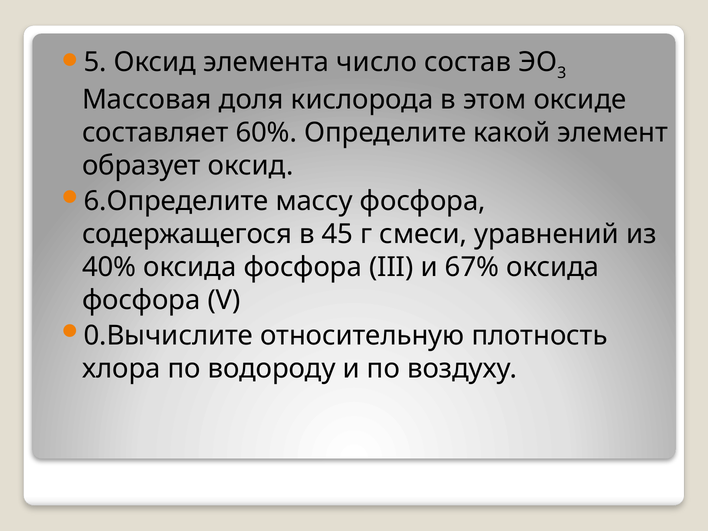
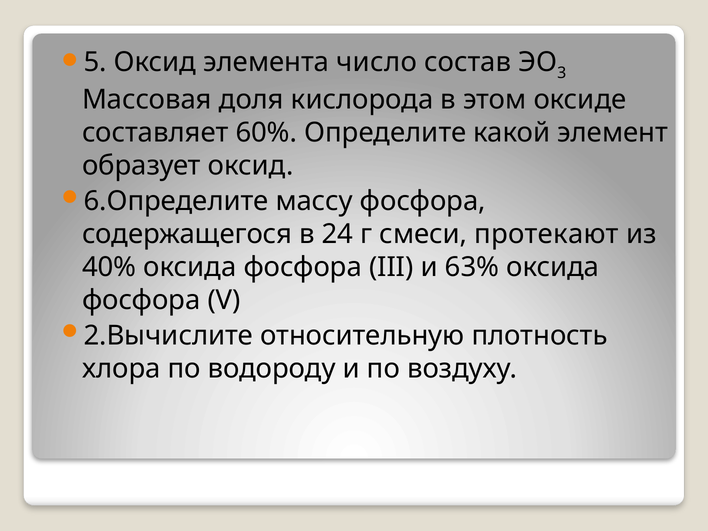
45: 45 -> 24 (338, 234)
уравнений: уравнений -> протекают (547, 234)
67%: 67% -> 63% (472, 267)
0.Вычислите: 0.Вычислите -> 2.Вычислите (168, 336)
